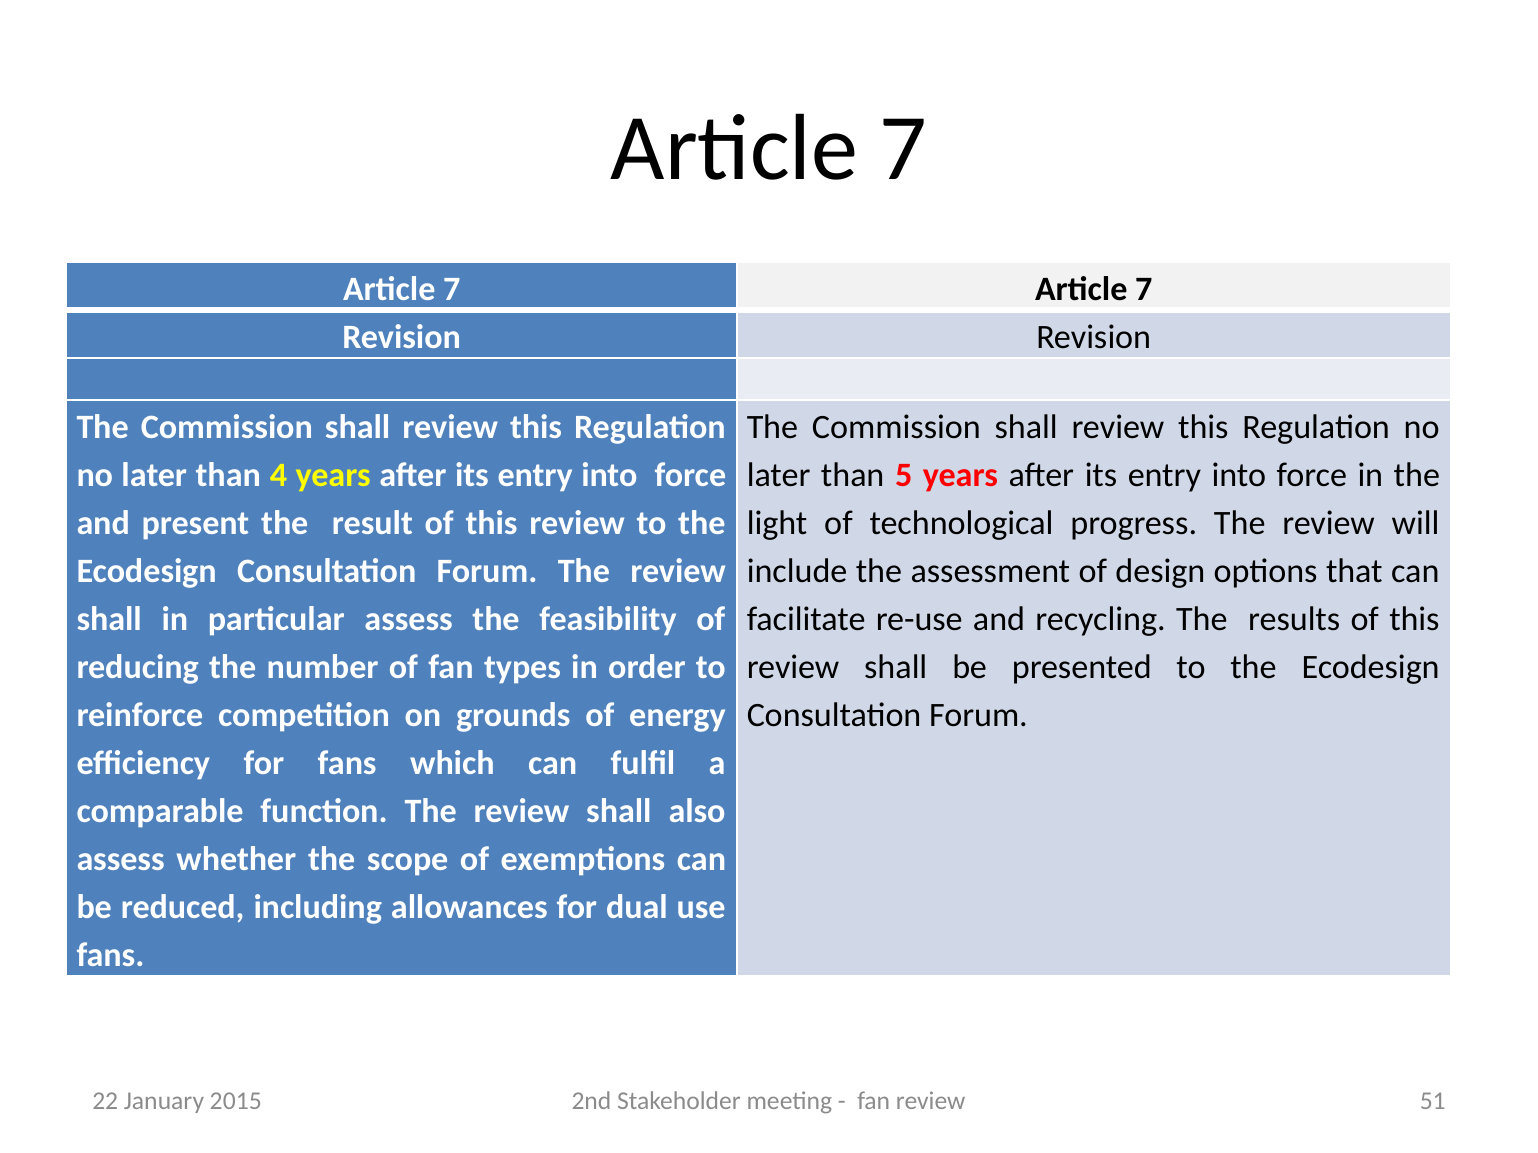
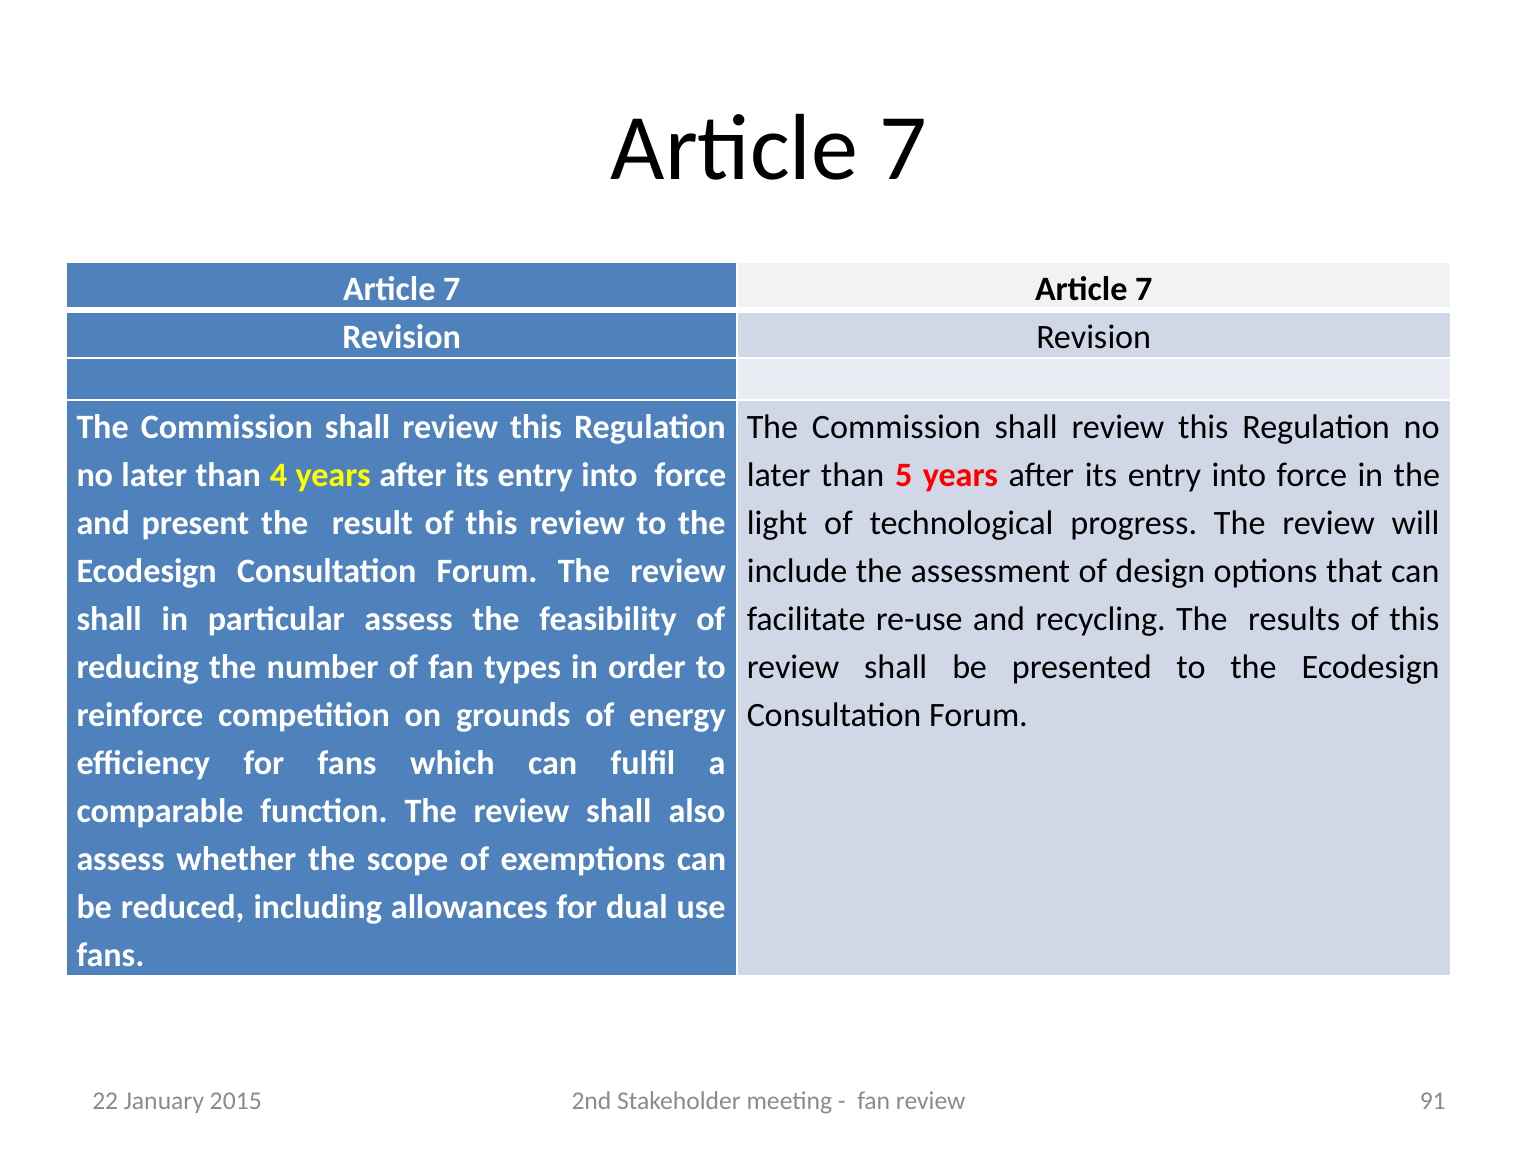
51: 51 -> 91 (1433, 1101)
